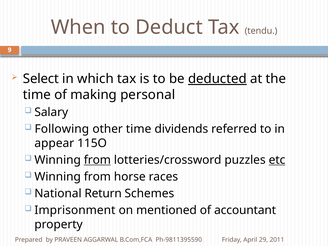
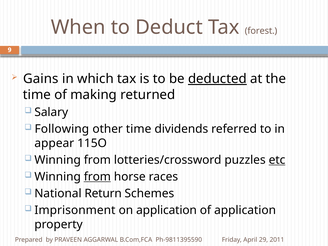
tendu: tendu -> forest (261, 31)
Select: Select -> Gains (41, 79)
personal: personal -> returned (148, 95)
from underline: present -> none (97, 160)
from underline: none -> present (97, 177)
on mentioned: mentioned -> application (166, 210)
of accountant: accountant -> application (245, 210)
